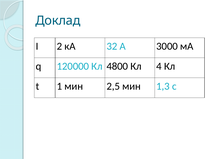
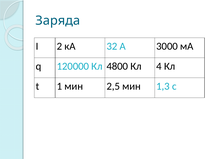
Доклад: Доклад -> Заряда (58, 21)
